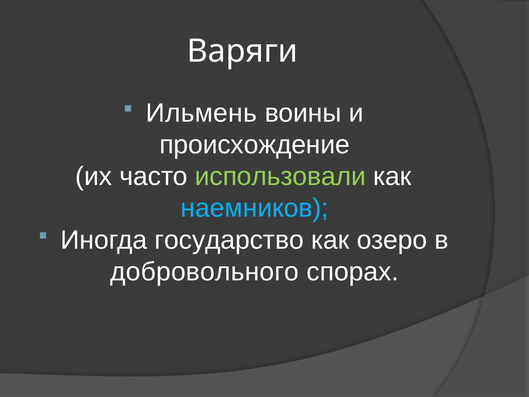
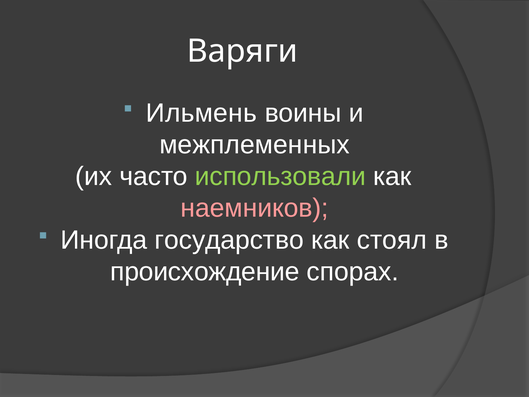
происхождение: происхождение -> межплеменных (255, 145)
наемников colour: light blue -> pink (255, 208)
озеро: озеро -> стоял (392, 240)
добровольного: добровольного -> происхождение (205, 272)
